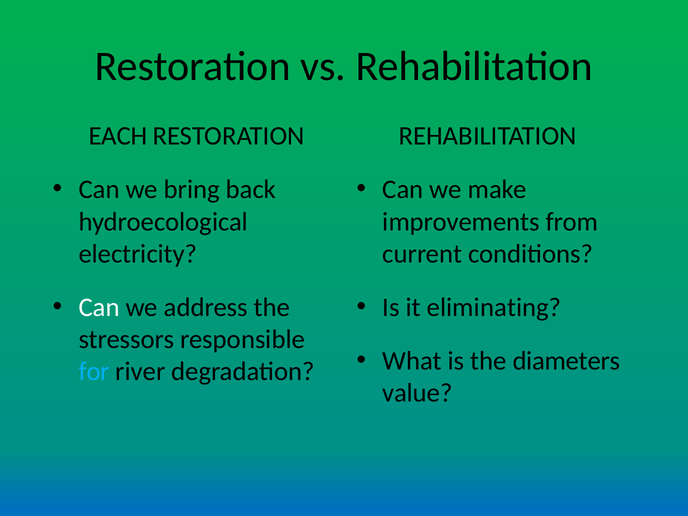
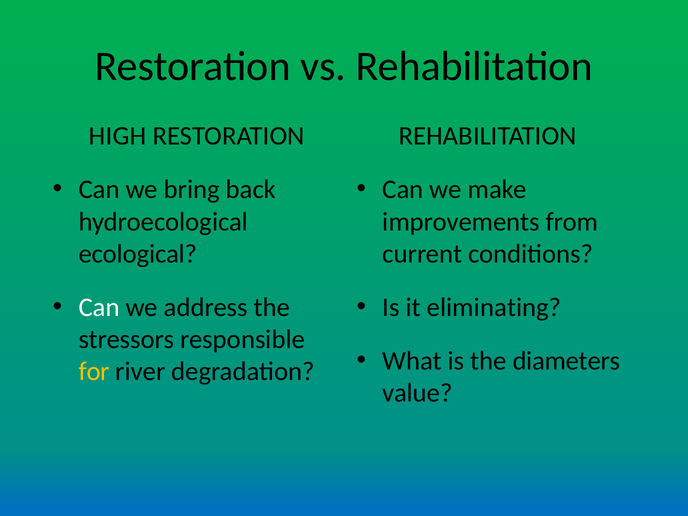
EACH: EACH -> HIGH (118, 136)
electricity: electricity -> ecological (138, 254)
for colour: light blue -> yellow (94, 372)
